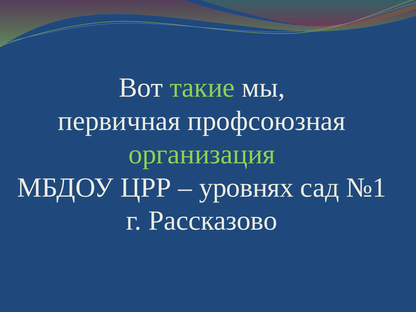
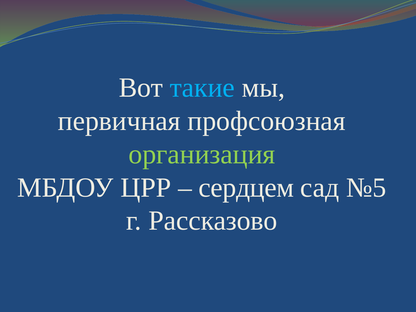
такие colour: light green -> light blue (202, 88)
уровнях: уровнях -> сердцем (246, 188)
№1: №1 -> №5 (366, 188)
